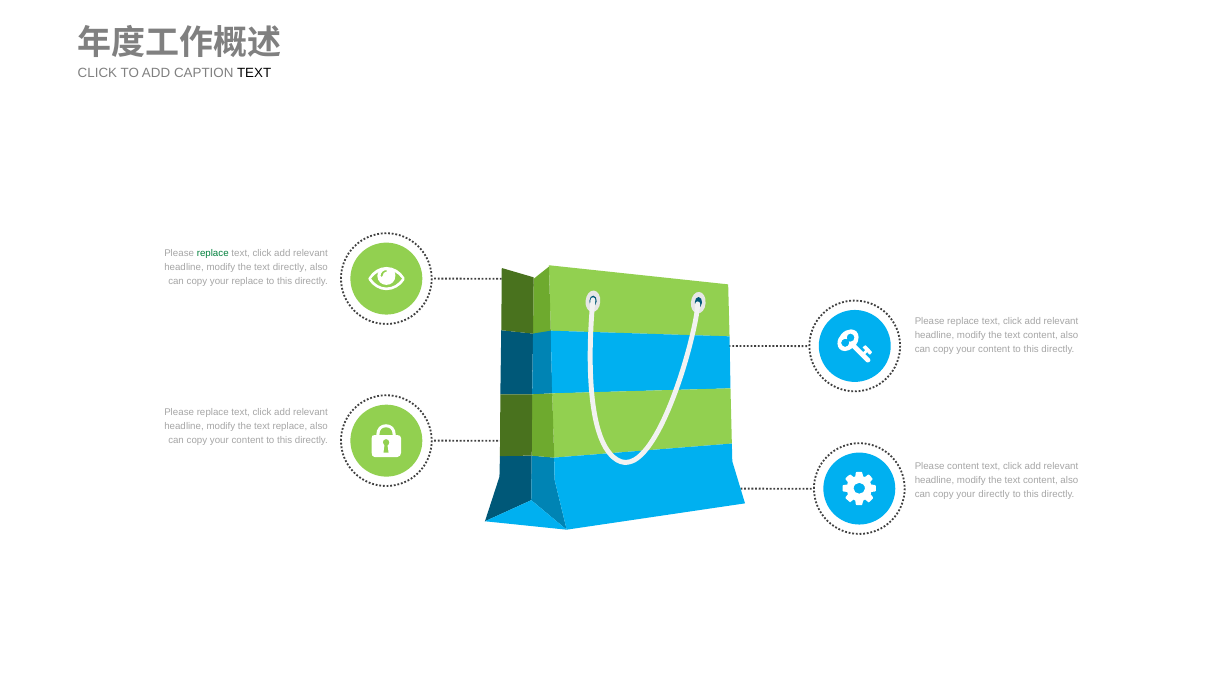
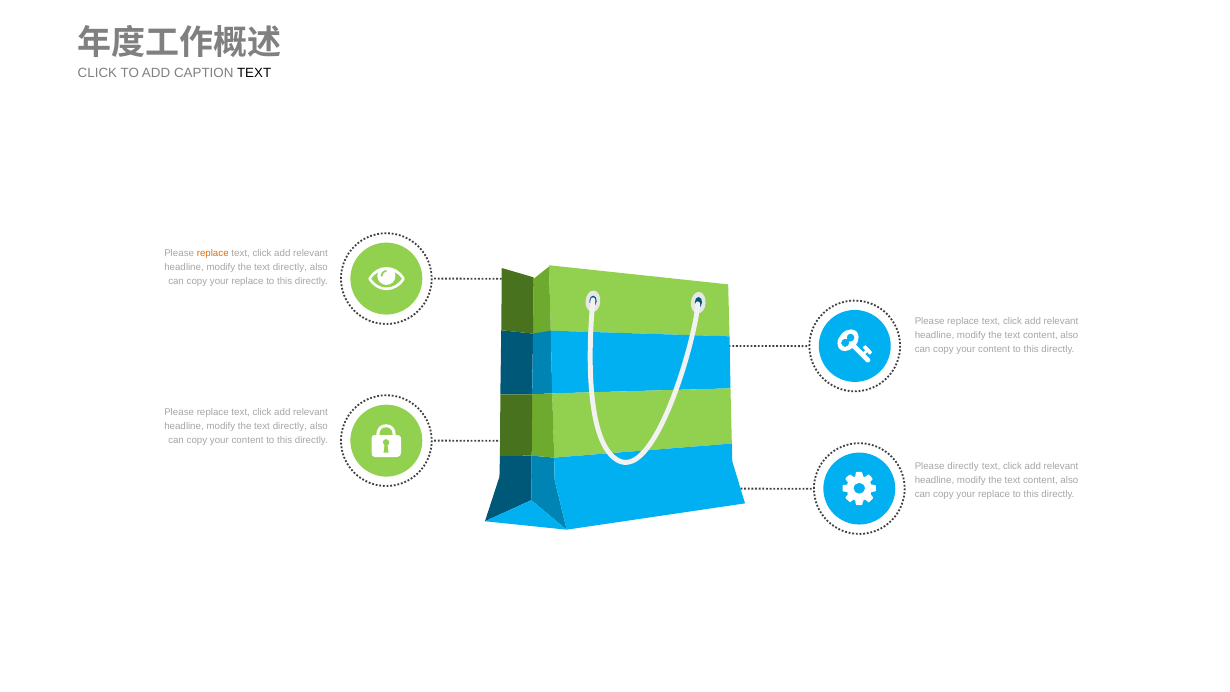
replace colour: green -> orange (213, 253)
replace: replace -> directly (290, 426)
Please content: content -> directly (963, 466)
directly: directly -> replace (994, 494)
